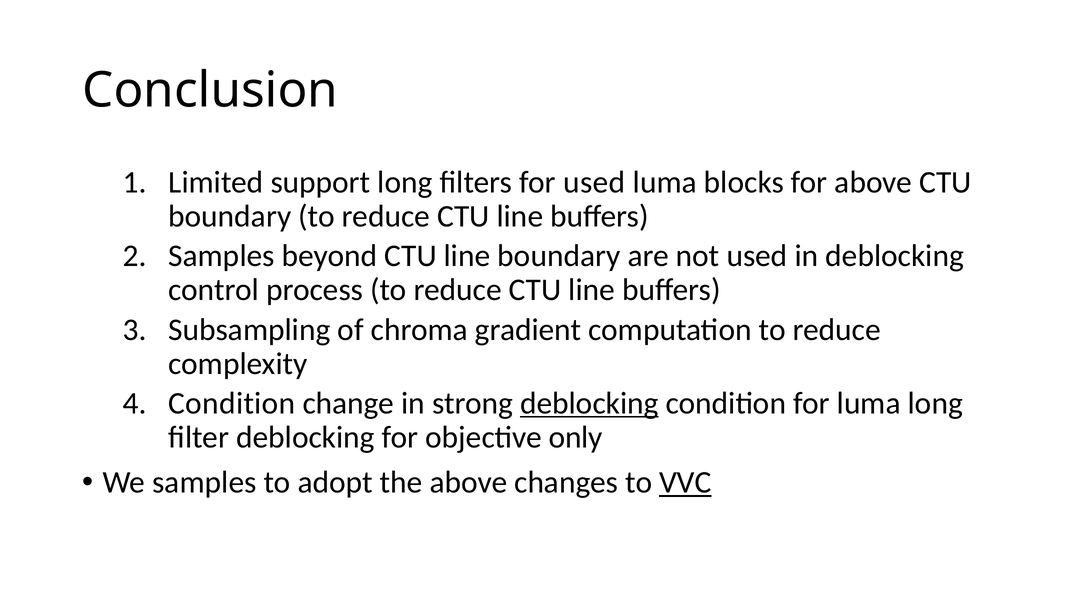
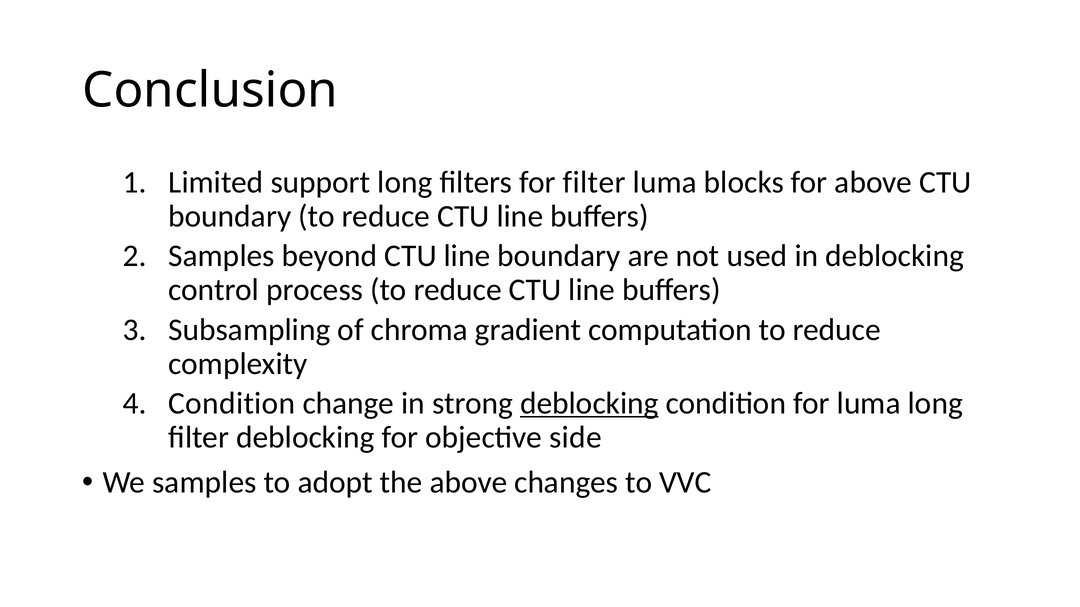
for used: used -> filter (594, 183)
only: only -> side (575, 438)
VVC underline: present -> none (685, 483)
